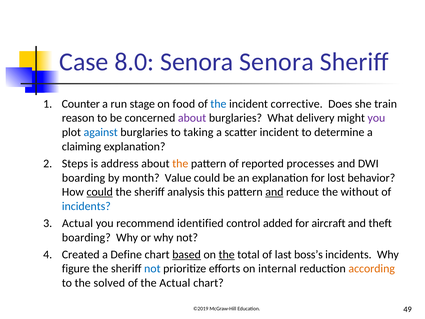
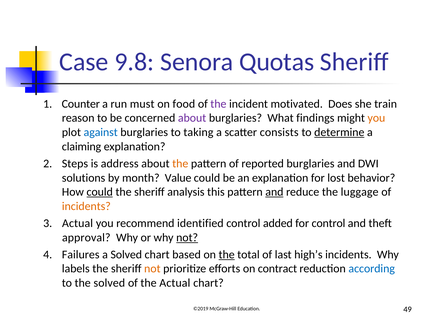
8.0: 8.0 -> 9.8 (134, 62)
Senora Senora: Senora -> Quotas (277, 62)
stage: stage -> must (142, 104)
the colour: blue -> purple (218, 104)
corrective: corrective -> motivated (297, 104)
delivery: delivery -> findings (315, 118)
you colour: purple -> orange (376, 118)
scatter incident: incident -> consists (279, 132)
determine underline: none -> present (339, 132)
reported processes: processes -> burglaries (311, 163)
boarding: boarding -> solutions (84, 178)
without: without -> luggage (360, 192)
incidents colour: blue -> orange (86, 206)
for aircraft: aircraft -> control (329, 223)
boarding: boarding -> approval (86, 237)
not underline: none -> present (187, 237)
Created: Created -> Failures (81, 254)
a Define: Define -> Solved (126, 254)
based underline: present -> none (187, 254)
boss’s: boss’s -> high’s (308, 254)
figure: figure -> labels (76, 269)
not colour: blue -> orange (152, 269)
internal: internal -> contract (277, 269)
according colour: orange -> blue (372, 269)
